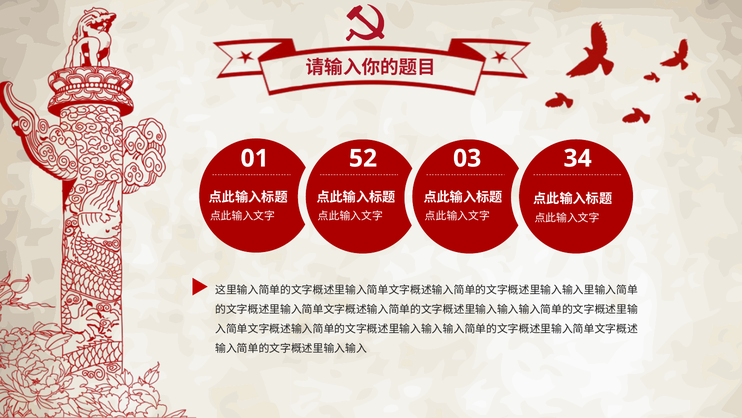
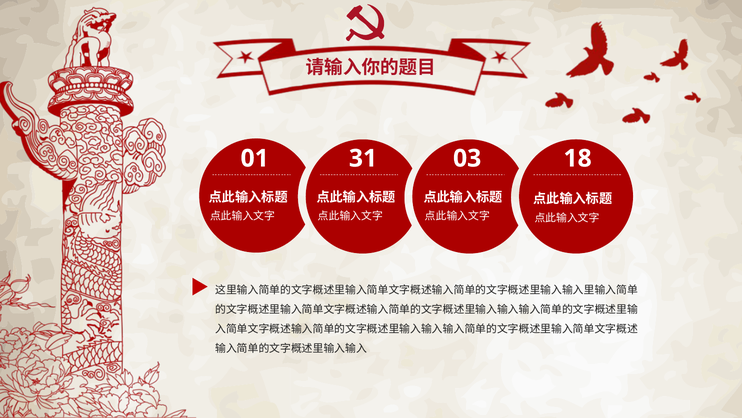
52: 52 -> 31 (363, 158)
34: 34 -> 18 (578, 158)
